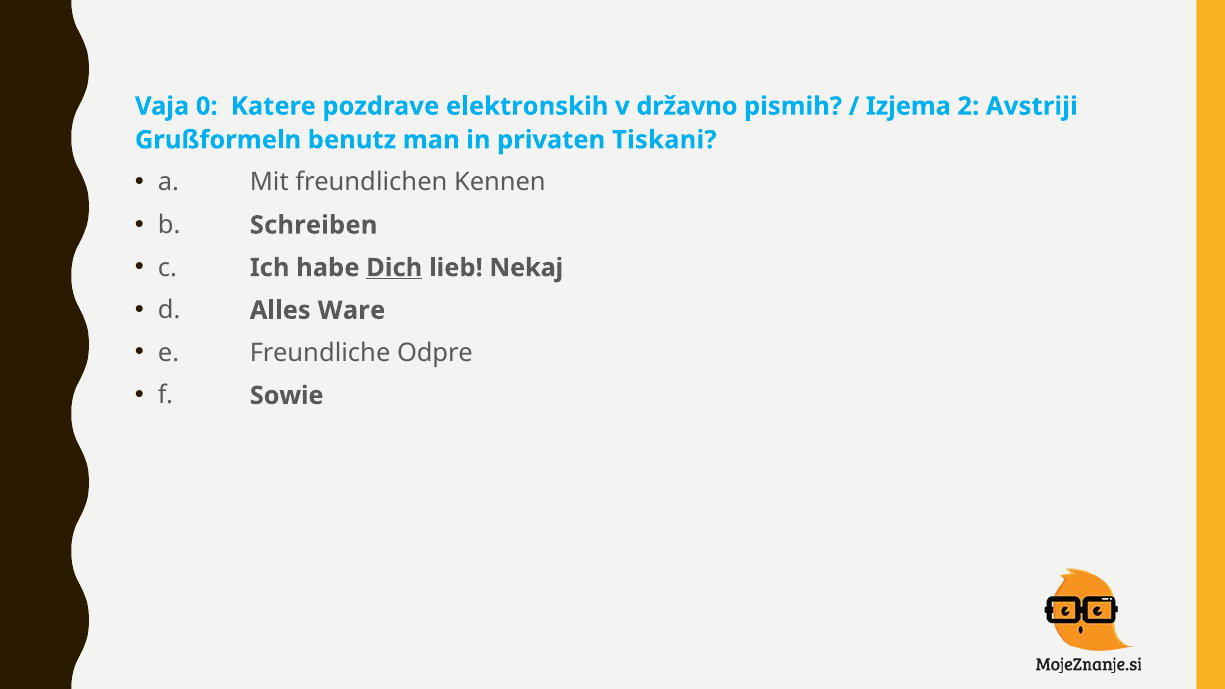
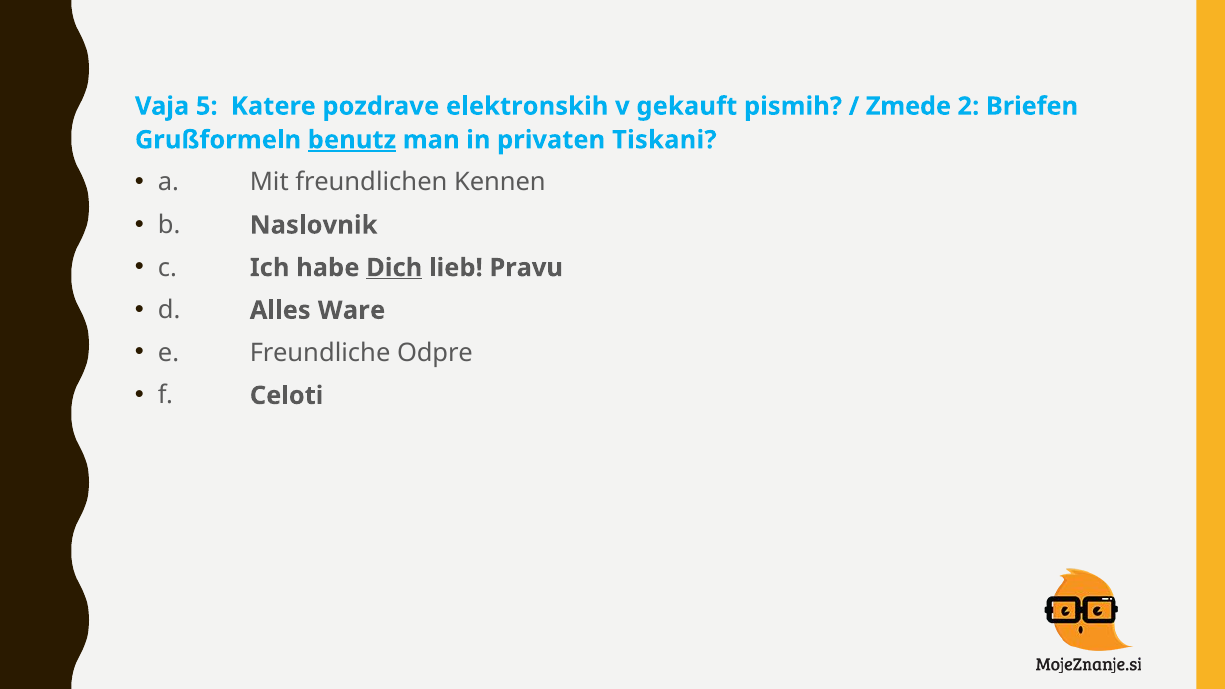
0: 0 -> 5 (207, 106)
državno: državno -> gekauft (687, 106)
Izjema: Izjema -> Zmede (908, 106)
Avstriji: Avstriji -> Briefen (1032, 106)
benutz underline: none -> present (352, 140)
Schreiben: Schreiben -> Naslovnik (314, 225)
Nekaj: Nekaj -> Pravu (526, 268)
Sowie: Sowie -> Celoti (287, 396)
